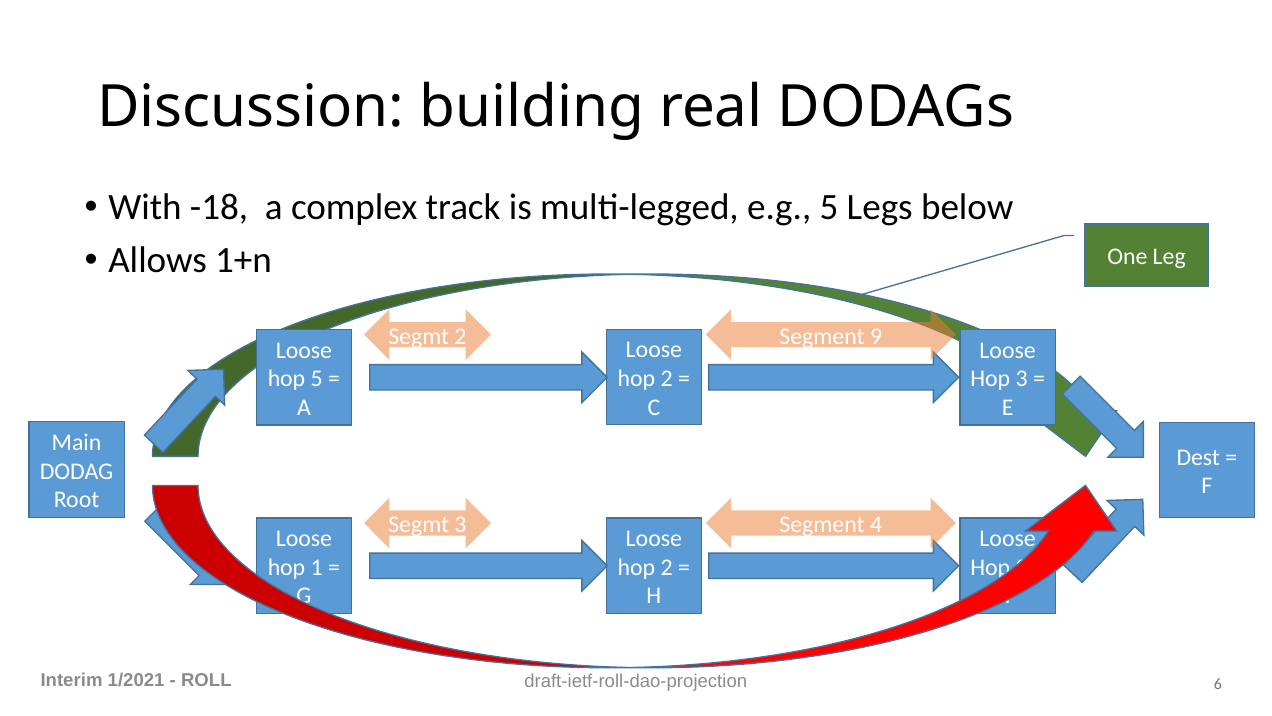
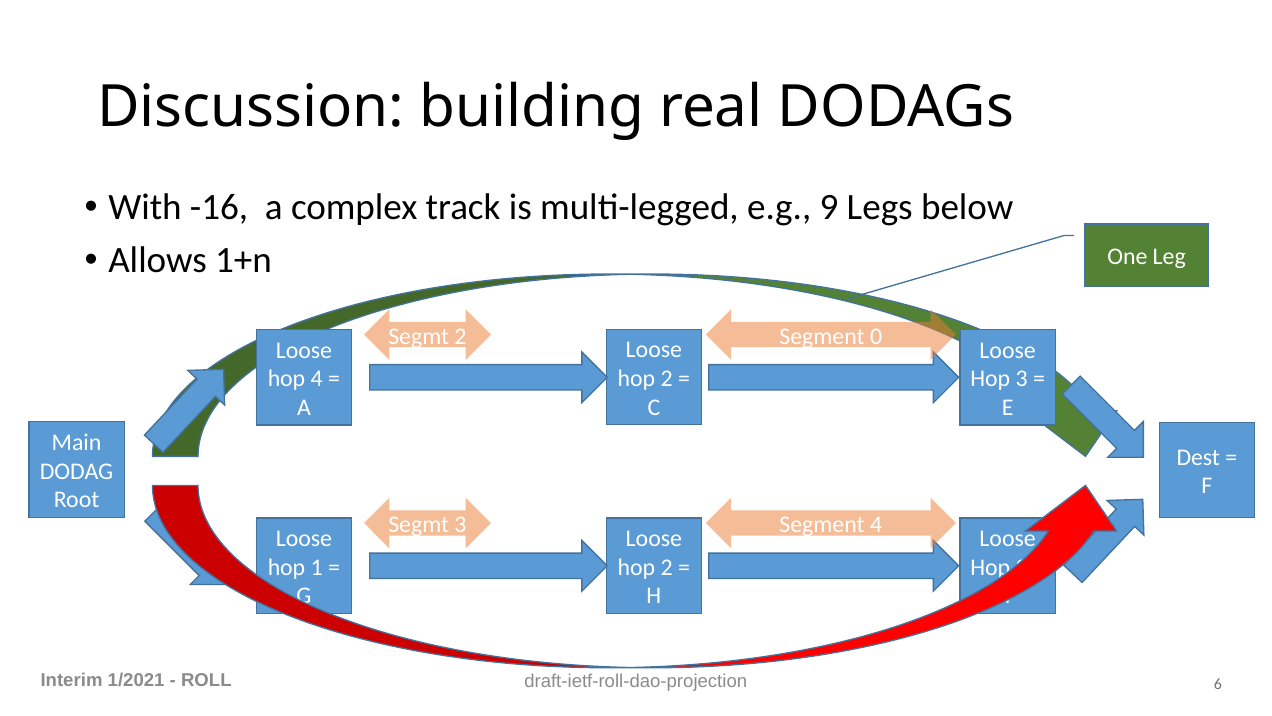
-18: -18 -> -16 (219, 207)
e.g 5: 5 -> 9 (829, 207)
9: 9 -> 0 (876, 336)
hop 5: 5 -> 4 (317, 379)
